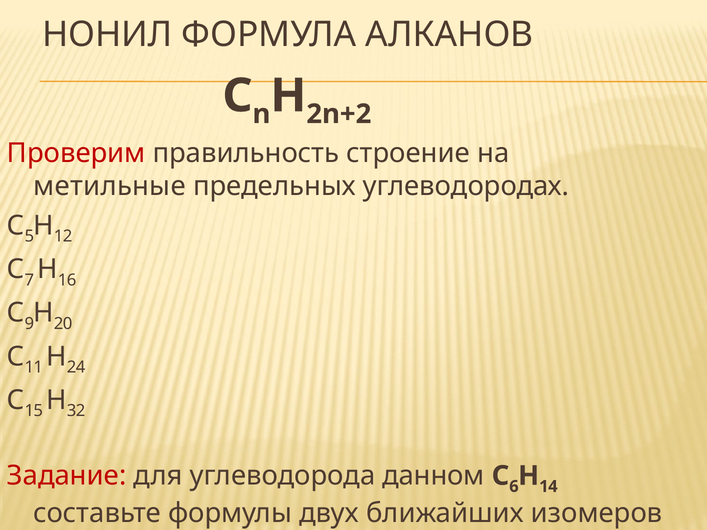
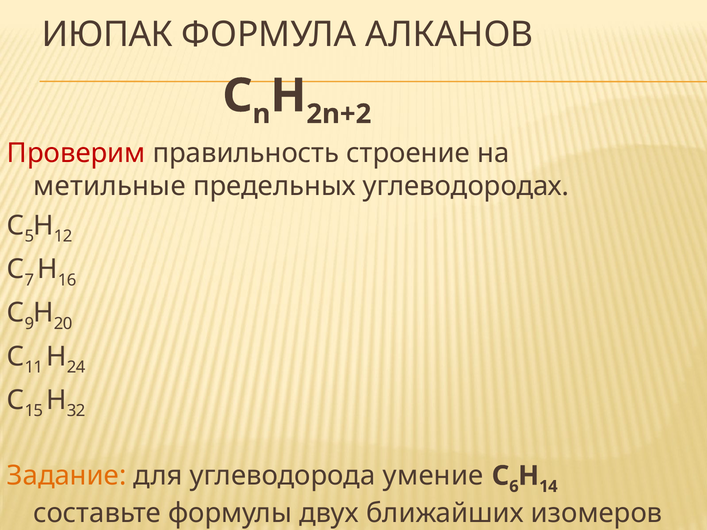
НОНИЛ: НОНИЛ -> ИЮПАК (107, 35)
Задание colour: red -> orange (67, 476)
данном: данном -> умение (433, 476)
